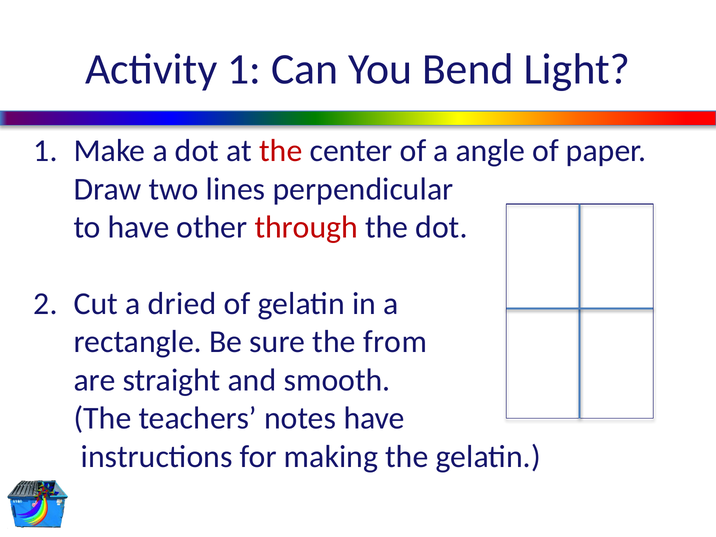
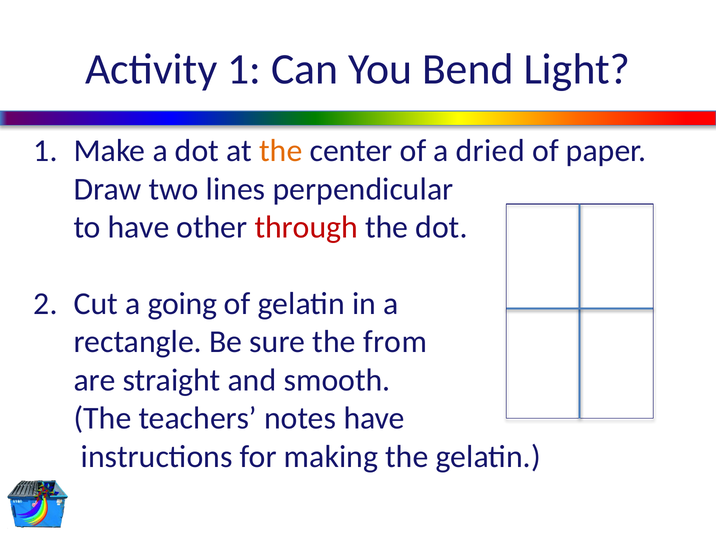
the colour: red -> orange (281, 151)
angle: angle -> dried (490, 151)
dried: dried -> going (182, 304)
